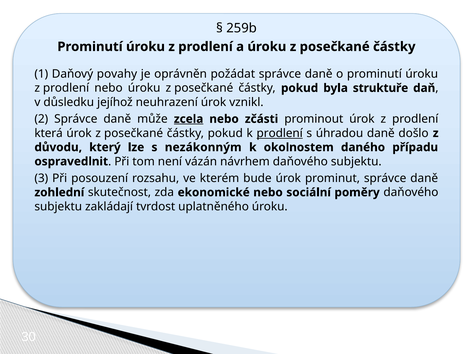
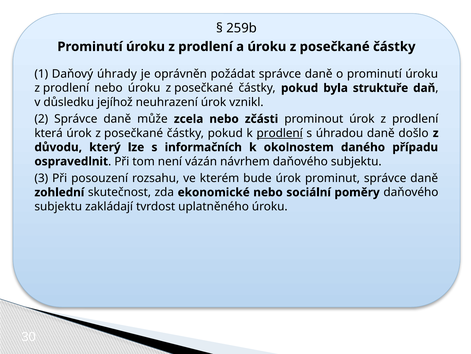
povahy: povahy -> úhrady (117, 74)
zcela underline: present -> none (189, 119)
nezákonným: nezákonným -> informačních (203, 147)
